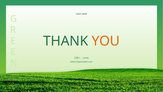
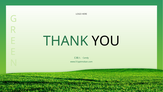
YOU colour: orange -> black (106, 41)
